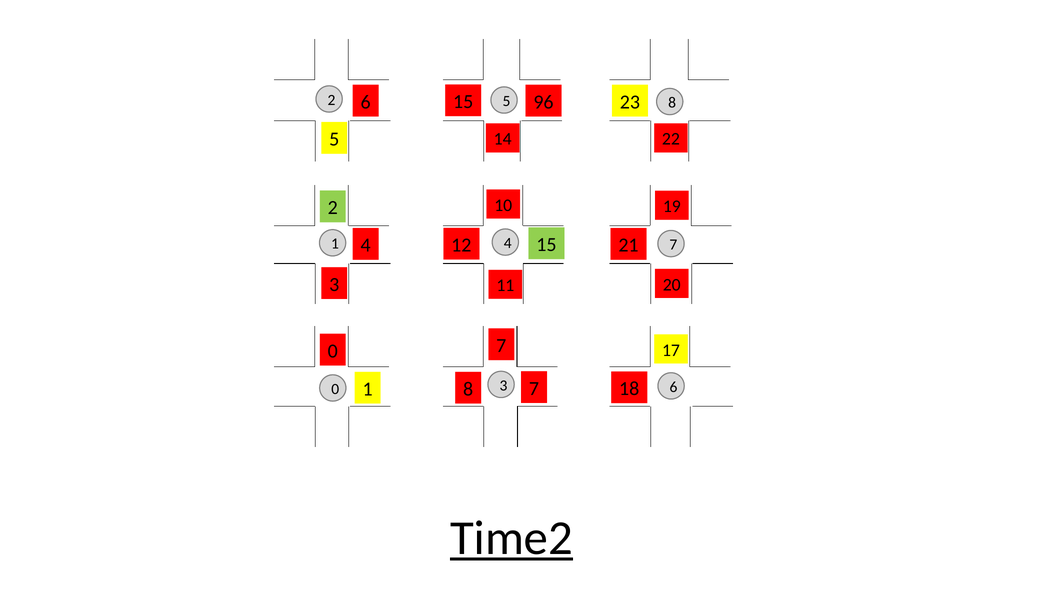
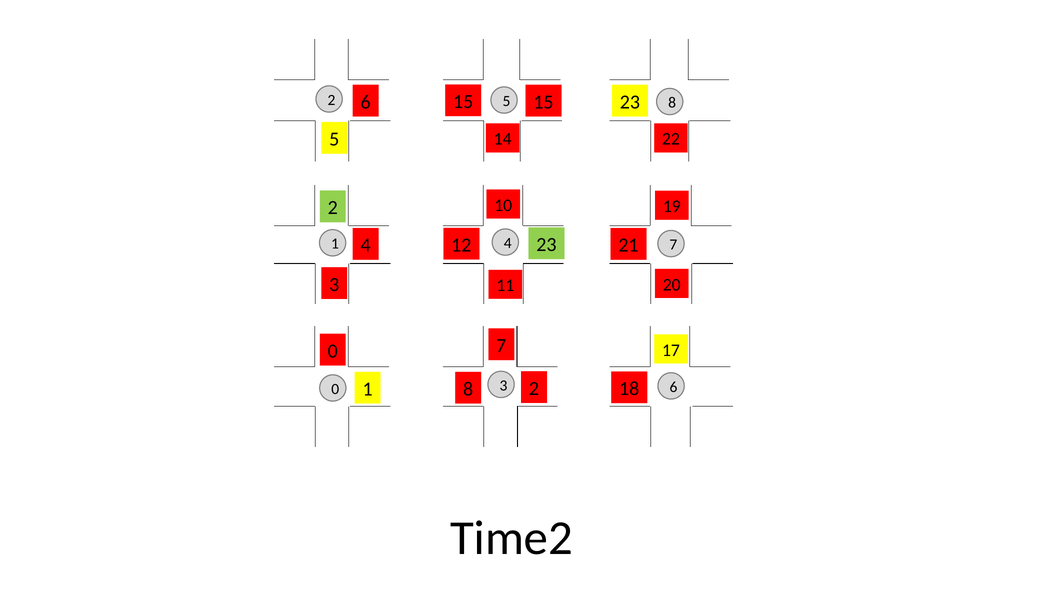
15 96: 96 -> 15 (543, 102)
12 15: 15 -> 23 (546, 244)
8 7: 7 -> 2 (534, 388)
Time2 underline: present -> none (512, 538)
